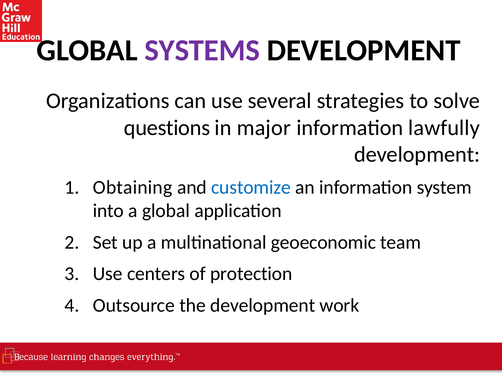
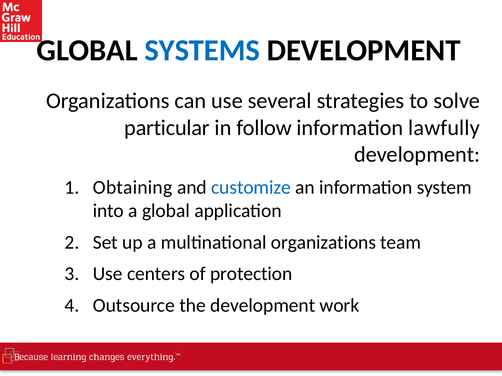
SYSTEMS colour: purple -> blue (202, 50)
questions: questions -> particular (167, 128)
major: major -> follow (264, 128)
multinational geoeconomic: geoeconomic -> organizations (323, 243)
